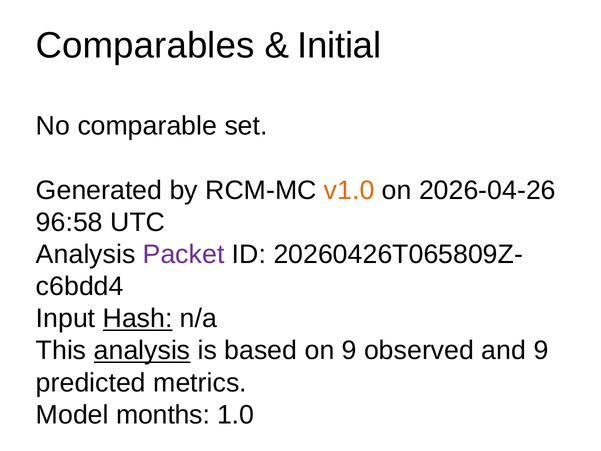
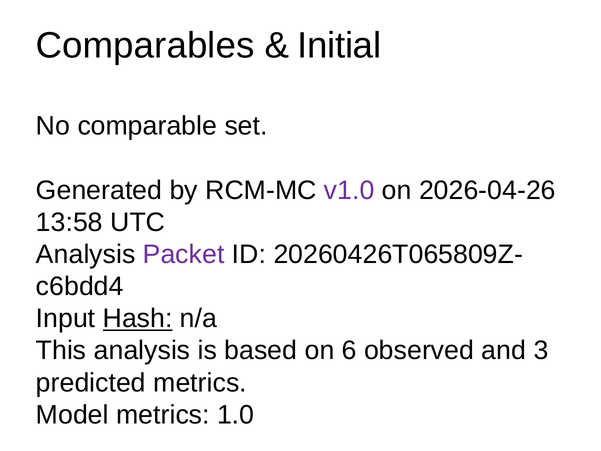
v1.0 colour: orange -> purple (349, 190)
96:58: 96:58 -> 13:58 (69, 222)
analysis underline: present -> none (142, 350)
on 9: 9 -> 6 (349, 350)
and 9: 9 -> 3 (541, 350)
Model months: months -> metrics (163, 415)
